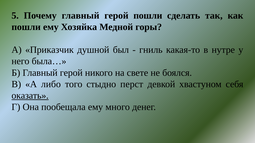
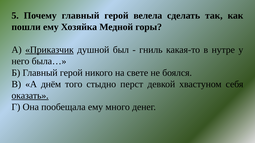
герой пошли: пошли -> велела (148, 16)
Приказчик underline: none -> present (49, 50)
либо: либо -> днём (51, 84)
